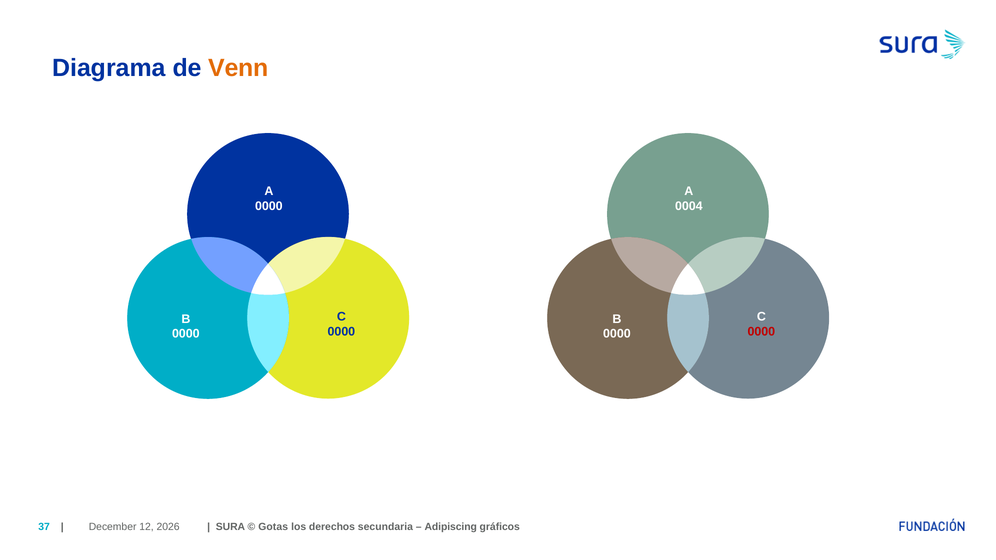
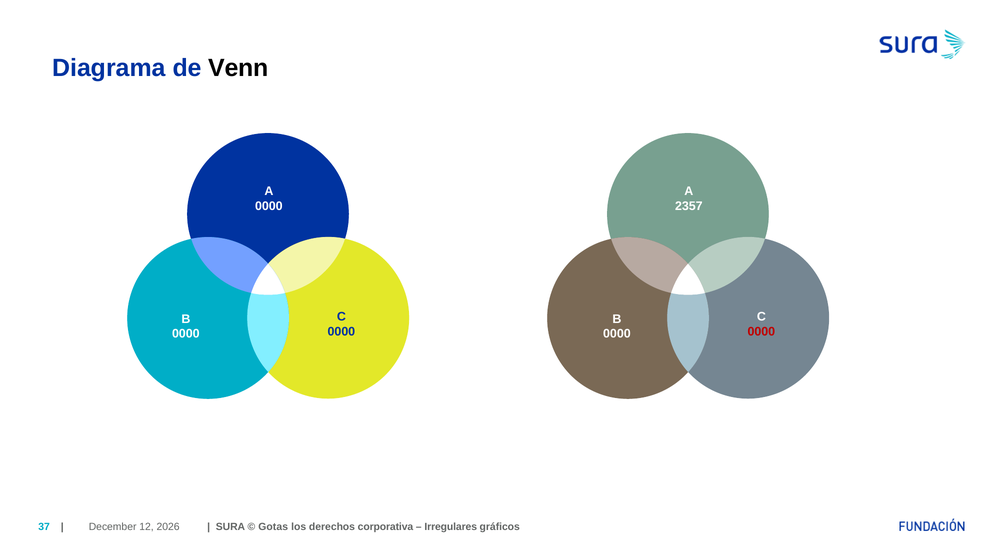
Venn colour: orange -> black (238, 68)
0004: 0004 -> 2357 (689, 206)
secundaria: secundaria -> corporativa (385, 527)
Adipiscing: Adipiscing -> Irregulares (451, 527)
